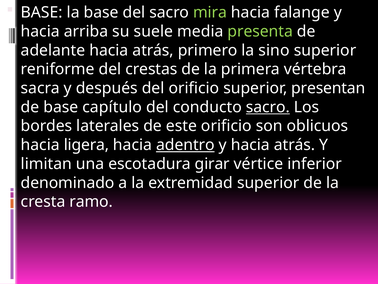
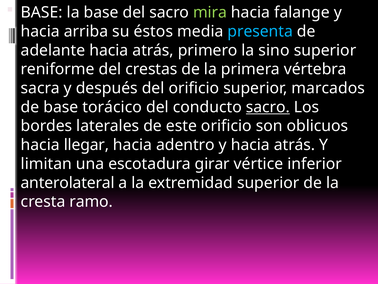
suele: suele -> éstos (153, 31)
presenta colour: light green -> light blue (260, 31)
presentan: presentan -> marcados (328, 88)
capítulo: capítulo -> torácico (112, 107)
ligera: ligera -> llegar (86, 145)
adentro underline: present -> none (185, 145)
denominado: denominado -> anterolateral (68, 183)
